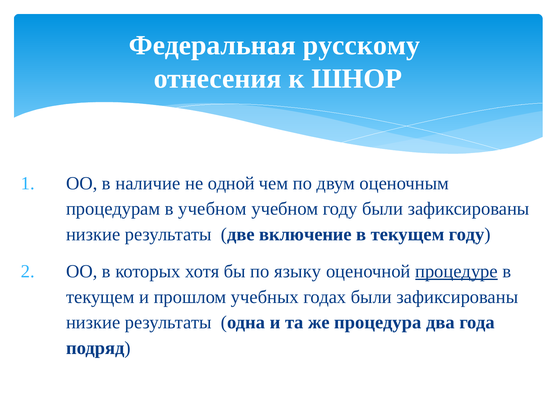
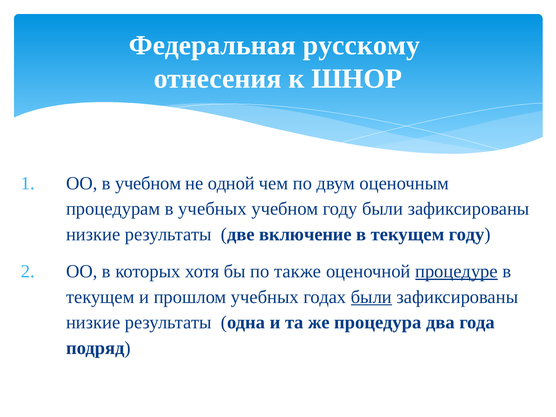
в наличие: наличие -> учебном (148, 183)
в учебном: учебном -> учебных (212, 209)
языку: языку -> также (298, 271)
были underline: none -> present (371, 297)
